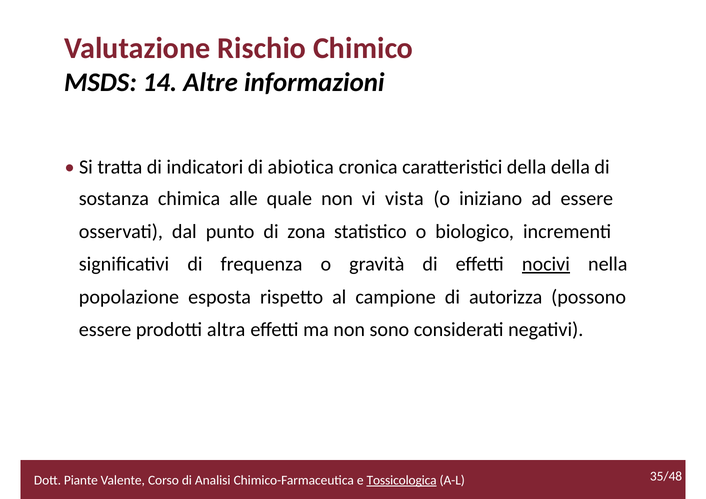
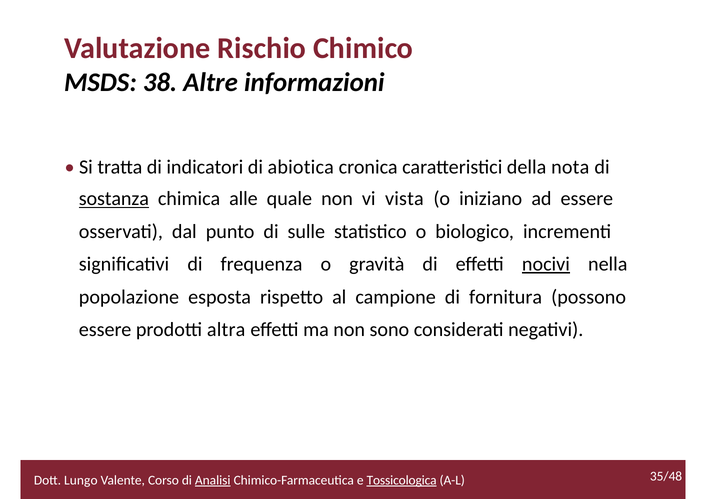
14: 14 -> 38 (160, 82)
della della: della -> nota (570, 167)
sostanza underline: none -> present (114, 199)
zona: zona -> sulle (306, 232)
autorizza: autorizza -> fornitura (506, 297)
Piante: Piante -> Lungo (81, 480)
Analisi underline: none -> present (213, 480)
